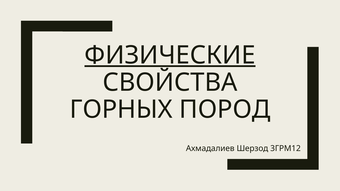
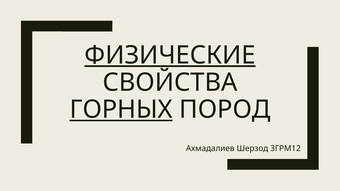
ГОРНЫХ underline: none -> present (121, 110)
